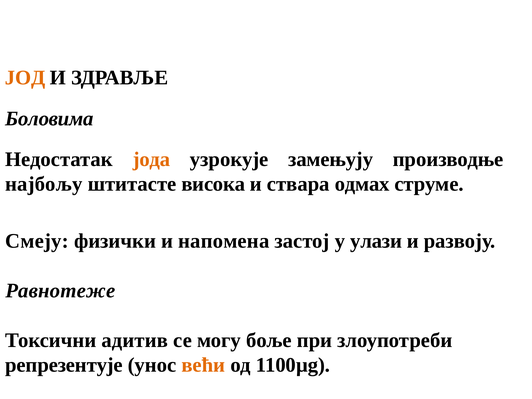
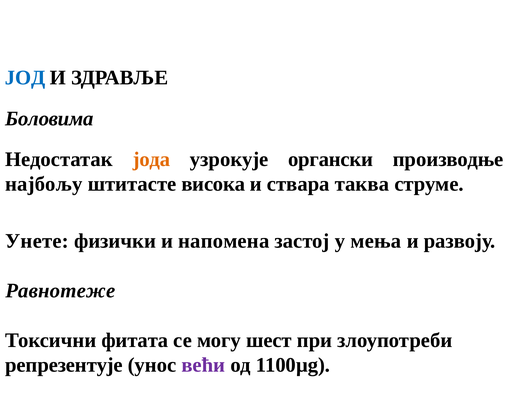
ЈОД colour: orange -> blue (25, 78)
замењују: замењују -> органски (331, 159)
одмах: одмах -> таква (362, 184)
Смеју: Смеју -> Унете (37, 241)
улази: улази -> мења (376, 241)
адитив: адитив -> фитата (135, 340)
боље: боље -> шест (269, 340)
већи colour: orange -> purple (203, 365)
